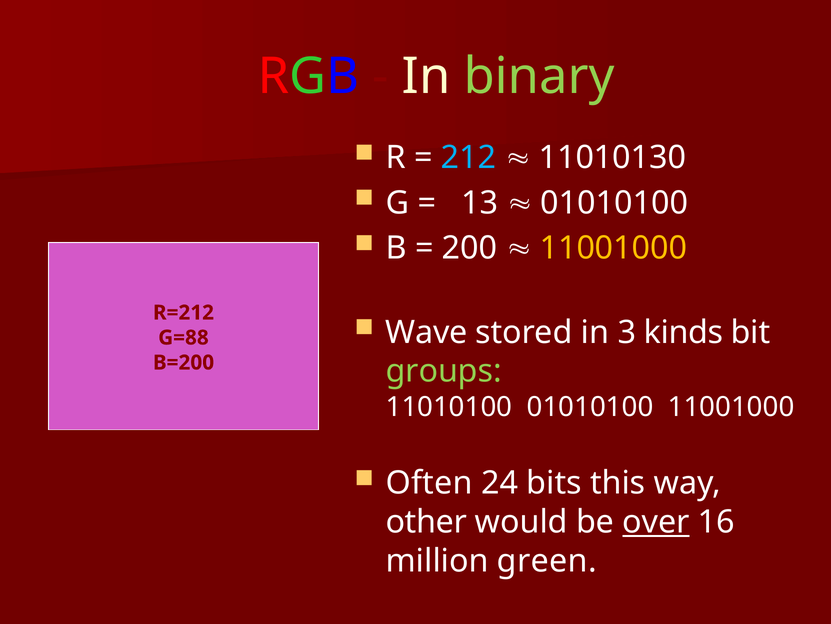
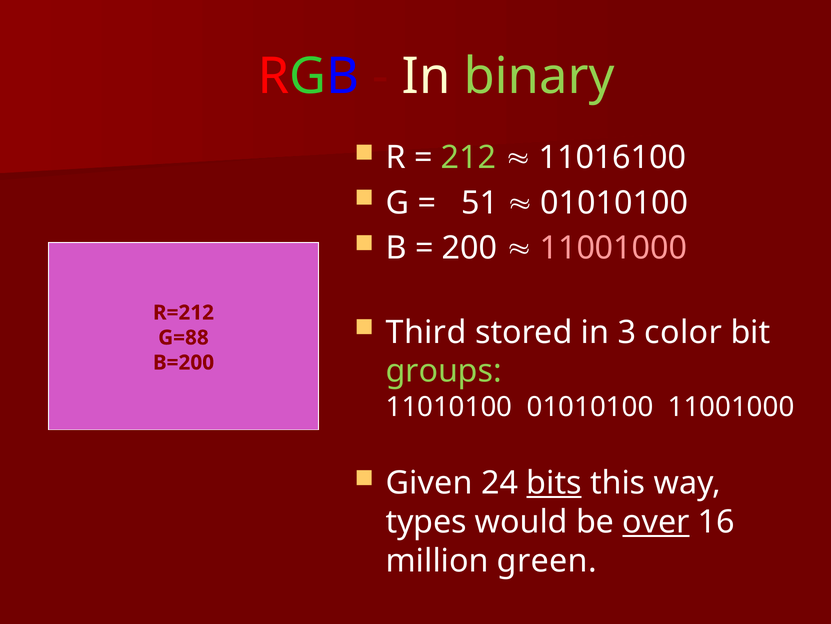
212 colour: light blue -> light green (469, 157)
11010130: 11010130 -> 11016100 (612, 157)
13: 13 -> 51 (480, 203)
11001000 colour: yellow -> pink (613, 248)
Wave: Wave -> Third (426, 332)
kinds: kinds -> color (683, 332)
Often: Often -> Given (429, 483)
bits underline: none -> present (554, 483)
other: other -> types (426, 521)
